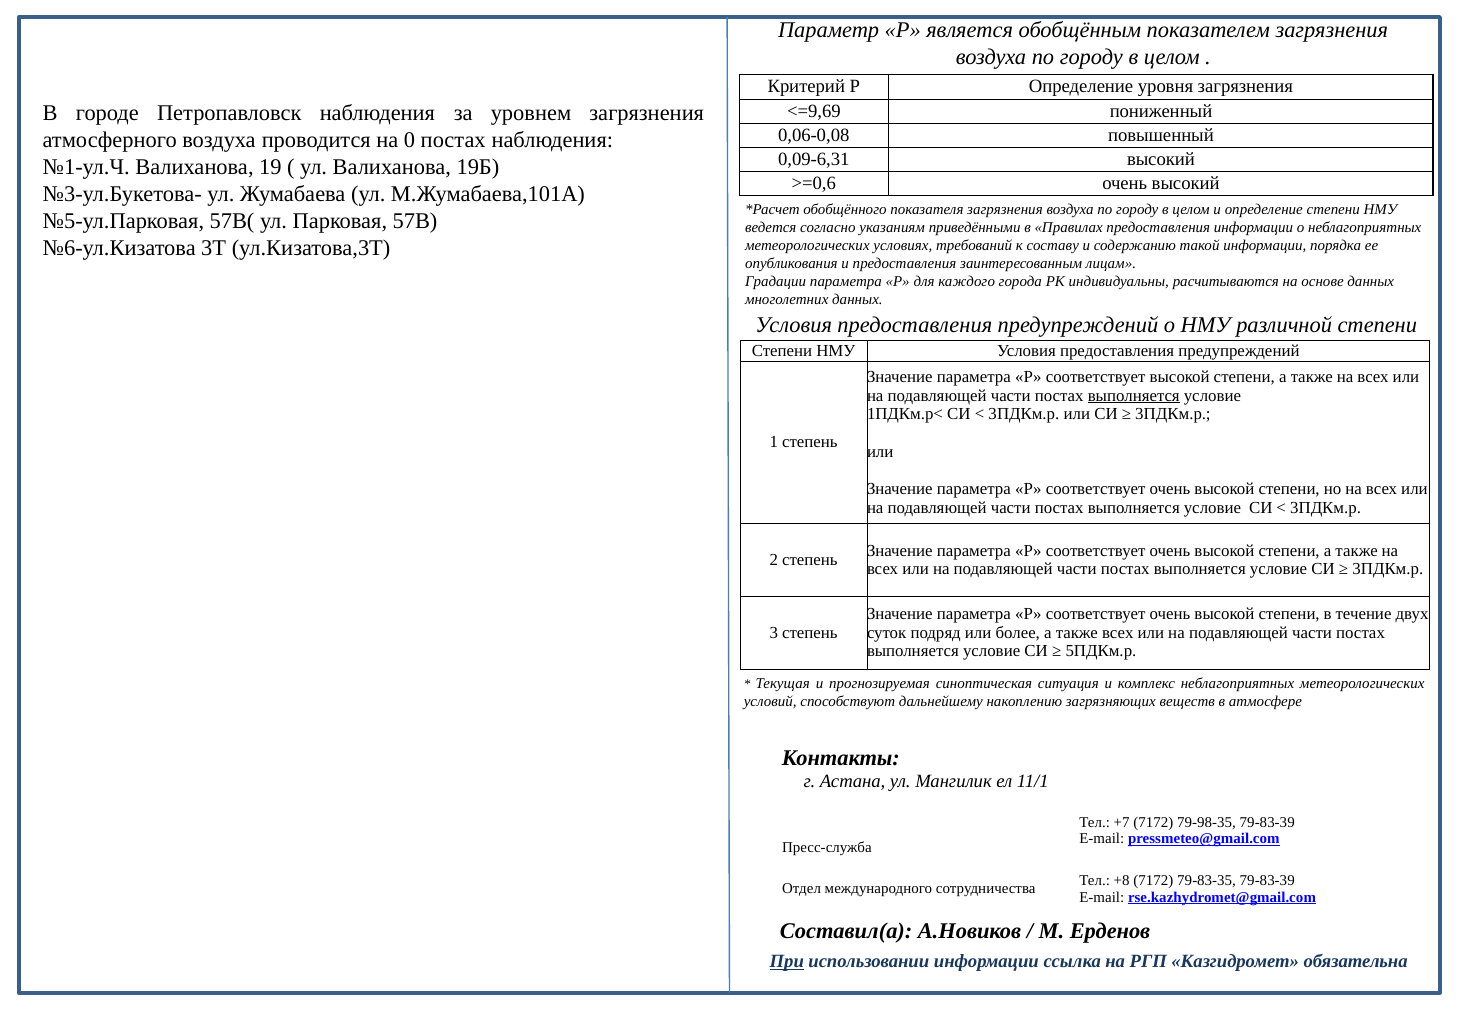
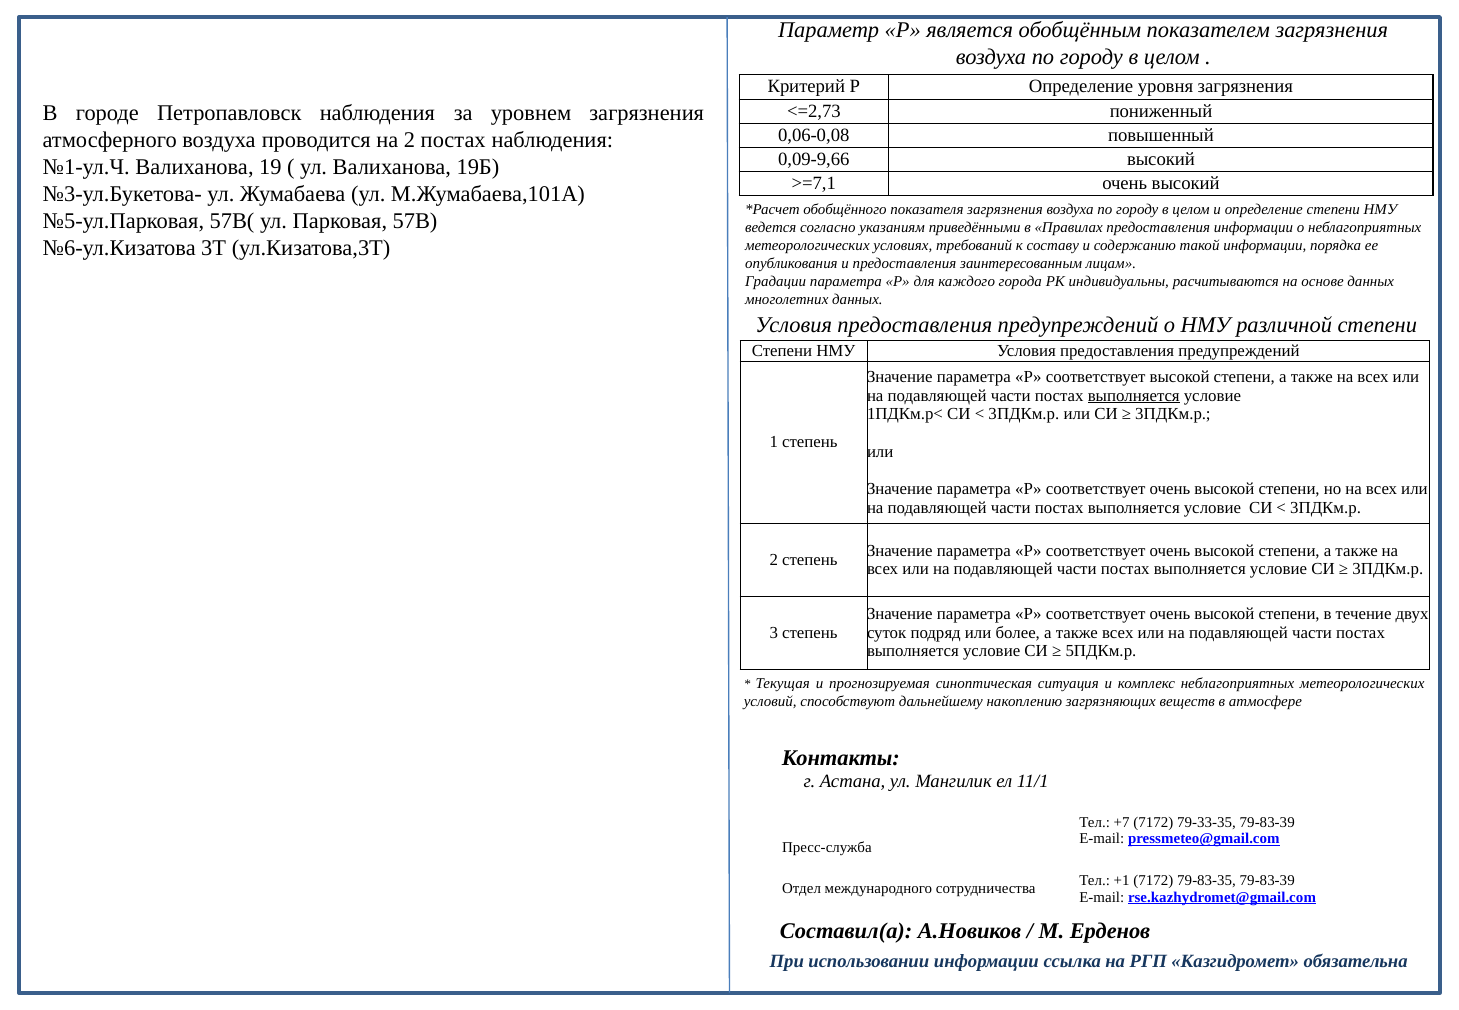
<=9,69: <=9,69 -> <=2,73 (814, 111)
на 0: 0 -> 2 (409, 140)
0,09-6,31: 0,09-6,31 -> 0,09-9,66 (814, 159)
>=0,6: >=0,6 -> >=7,1 (814, 183)
79-98-35: 79-98-35 -> 79-33-35 (1207, 822)
+8: +8 -> +1 (1122, 881)
При underline: present -> none (787, 962)
